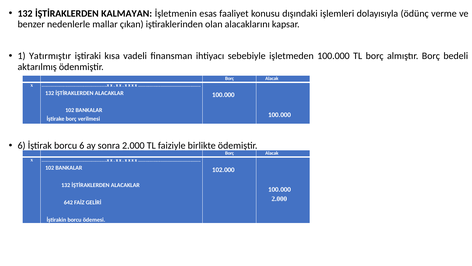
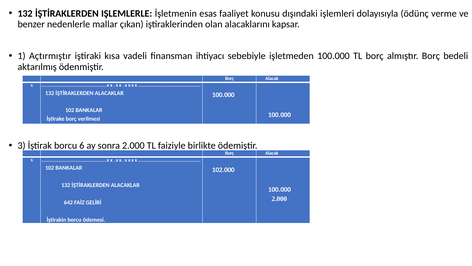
KALMAYAN: KALMAYAN -> IŞLEMLERLE (127, 13)
Yatırmıştır: Yatırmıştır -> Açtırmıştır (50, 56)
6: 6 -> 3 (22, 145)
